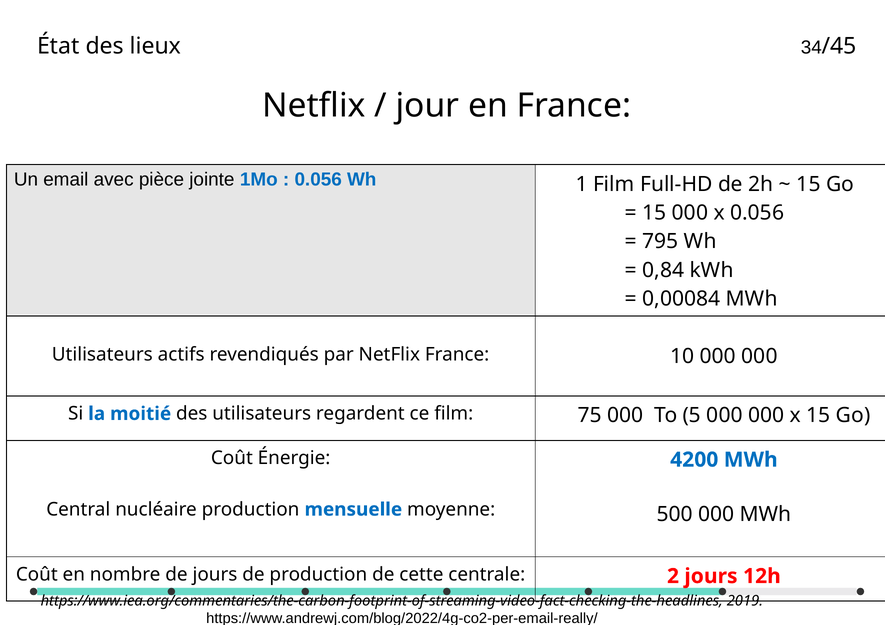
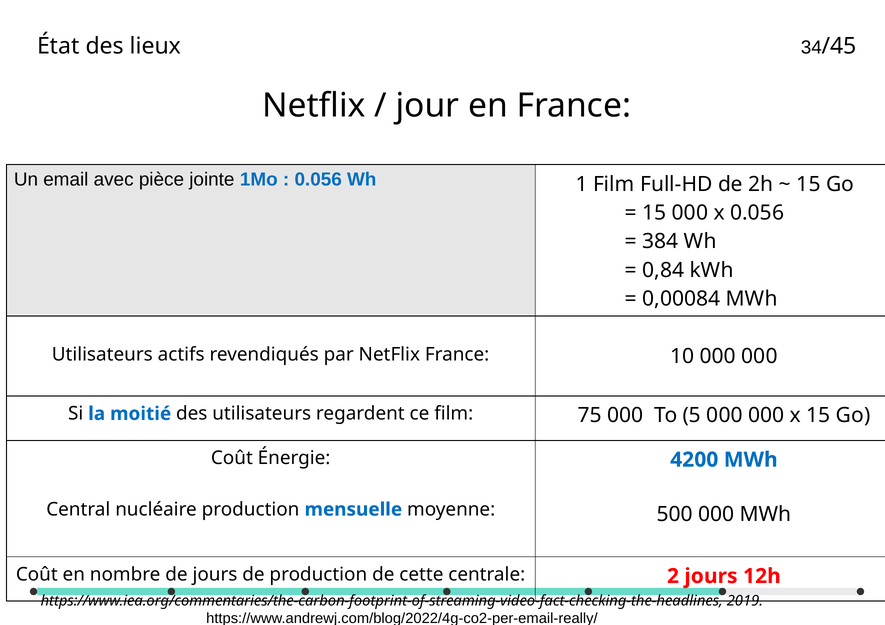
795: 795 -> 384 (660, 242)
